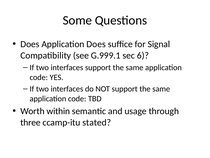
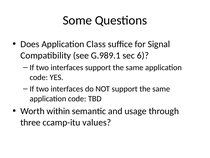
Application Does: Does -> Class (96, 44)
G.999.1: G.999.1 -> G.989.1 (106, 55)
stated: stated -> values (97, 122)
